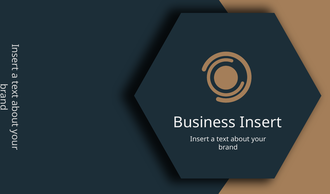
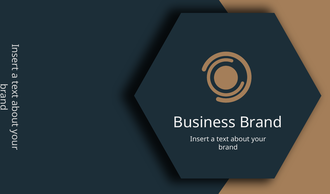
Business Insert: Insert -> Brand (261, 123)
